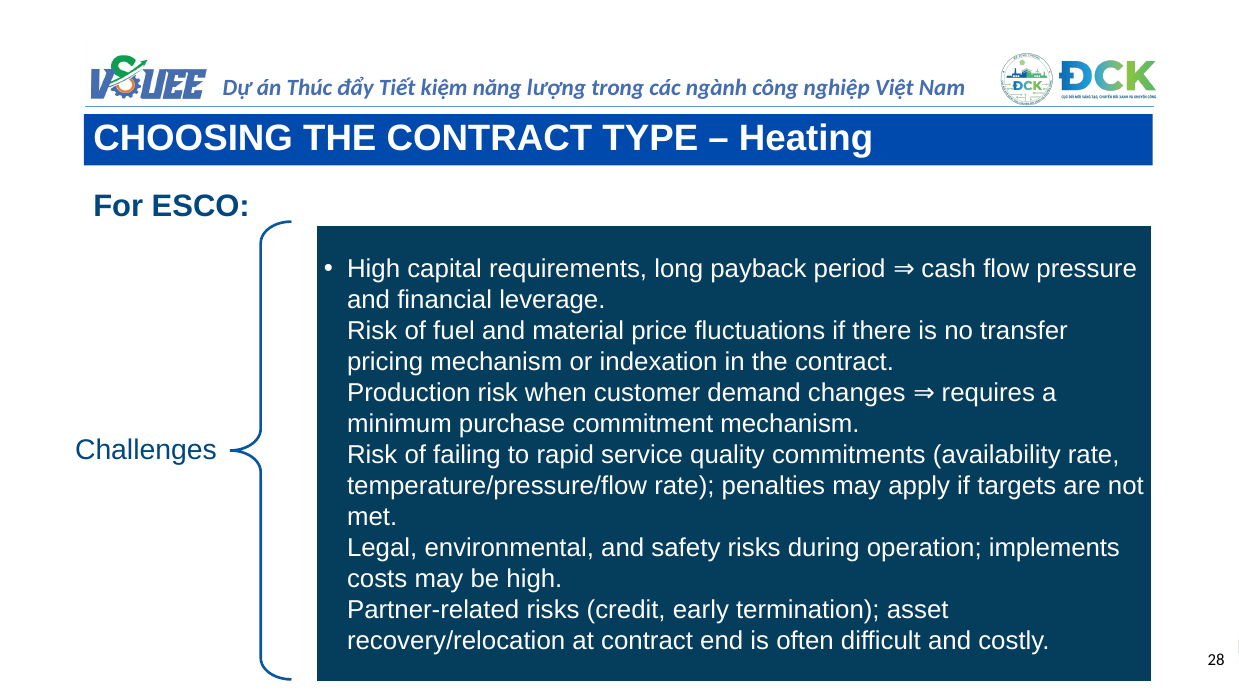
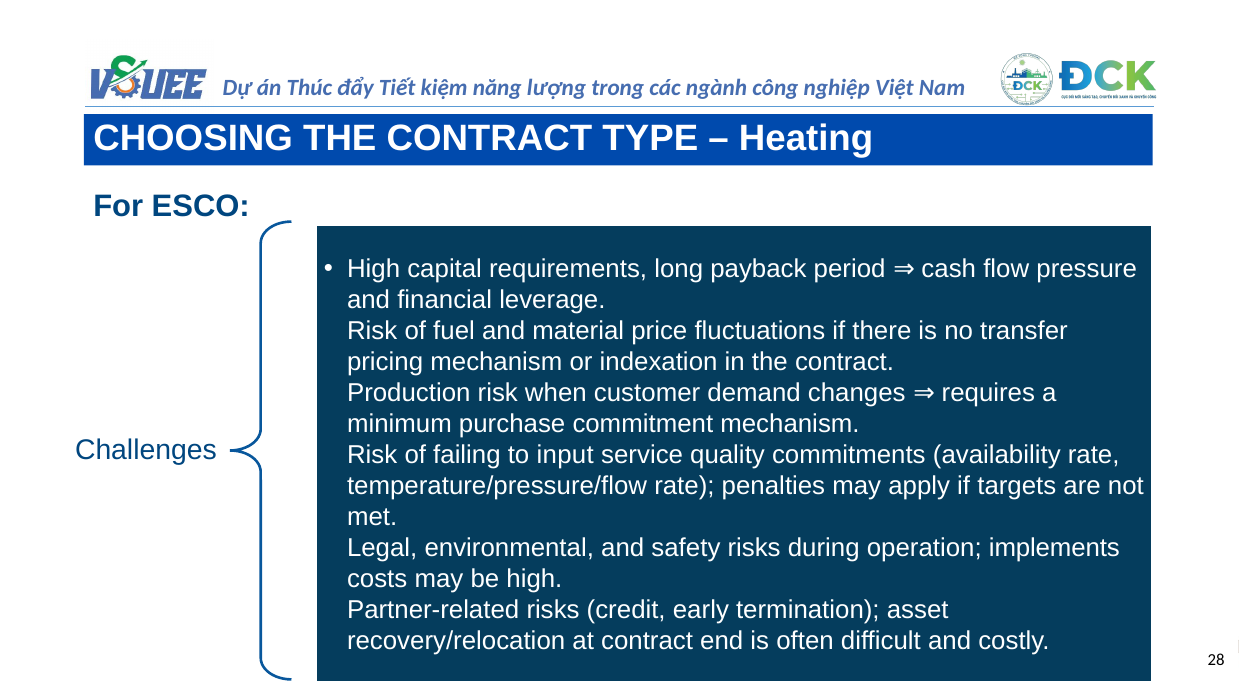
rapid: rapid -> input (565, 455)
